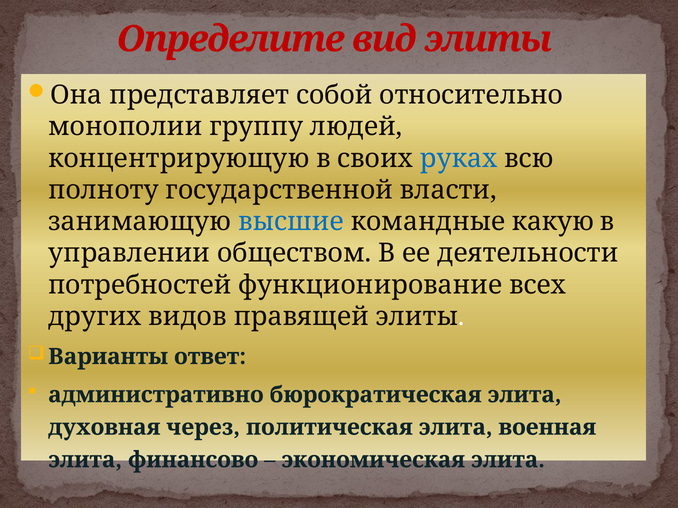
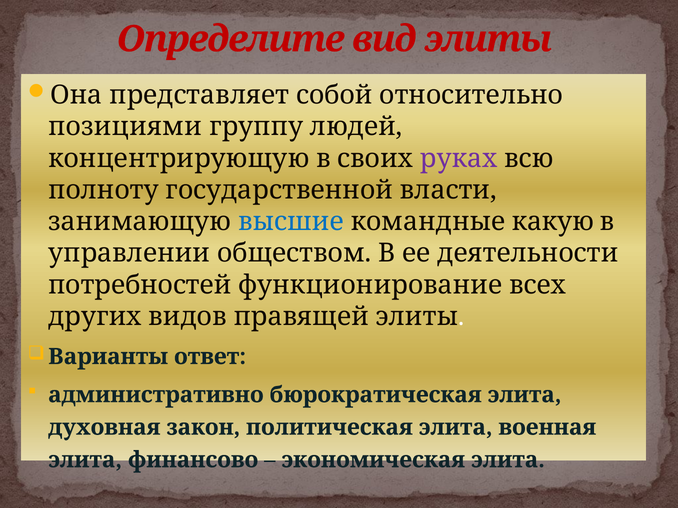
монополии: монополии -> позициями (125, 127)
руках colour: blue -> purple (459, 158)
через: через -> закон (203, 428)
